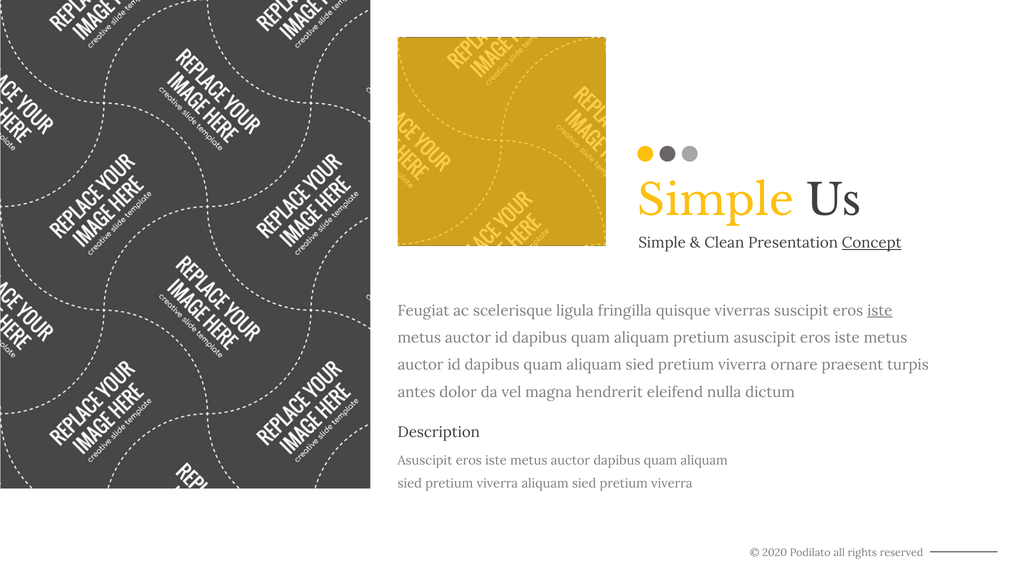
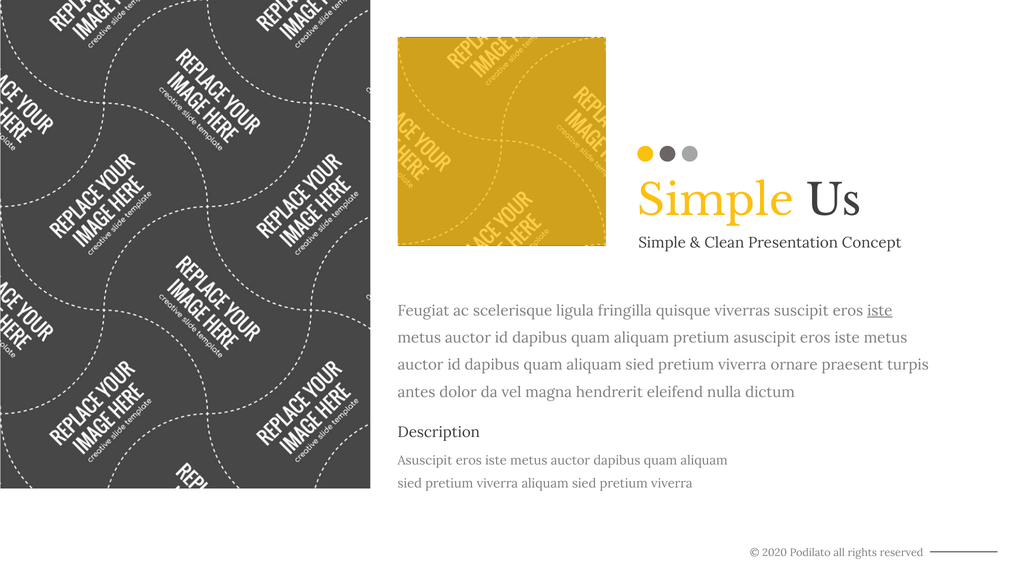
Concept underline: present -> none (872, 243)
